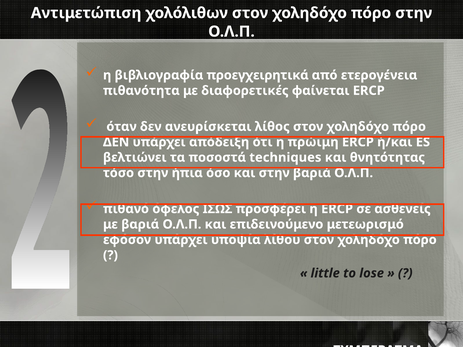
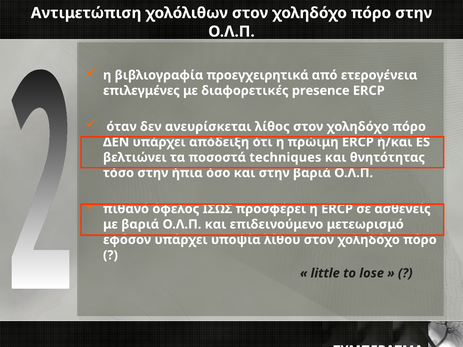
πιθανότητα: πιθανότητα -> επιλεγμένες (141, 91)
φαίνεται: φαίνεται -> presence (321, 91)
